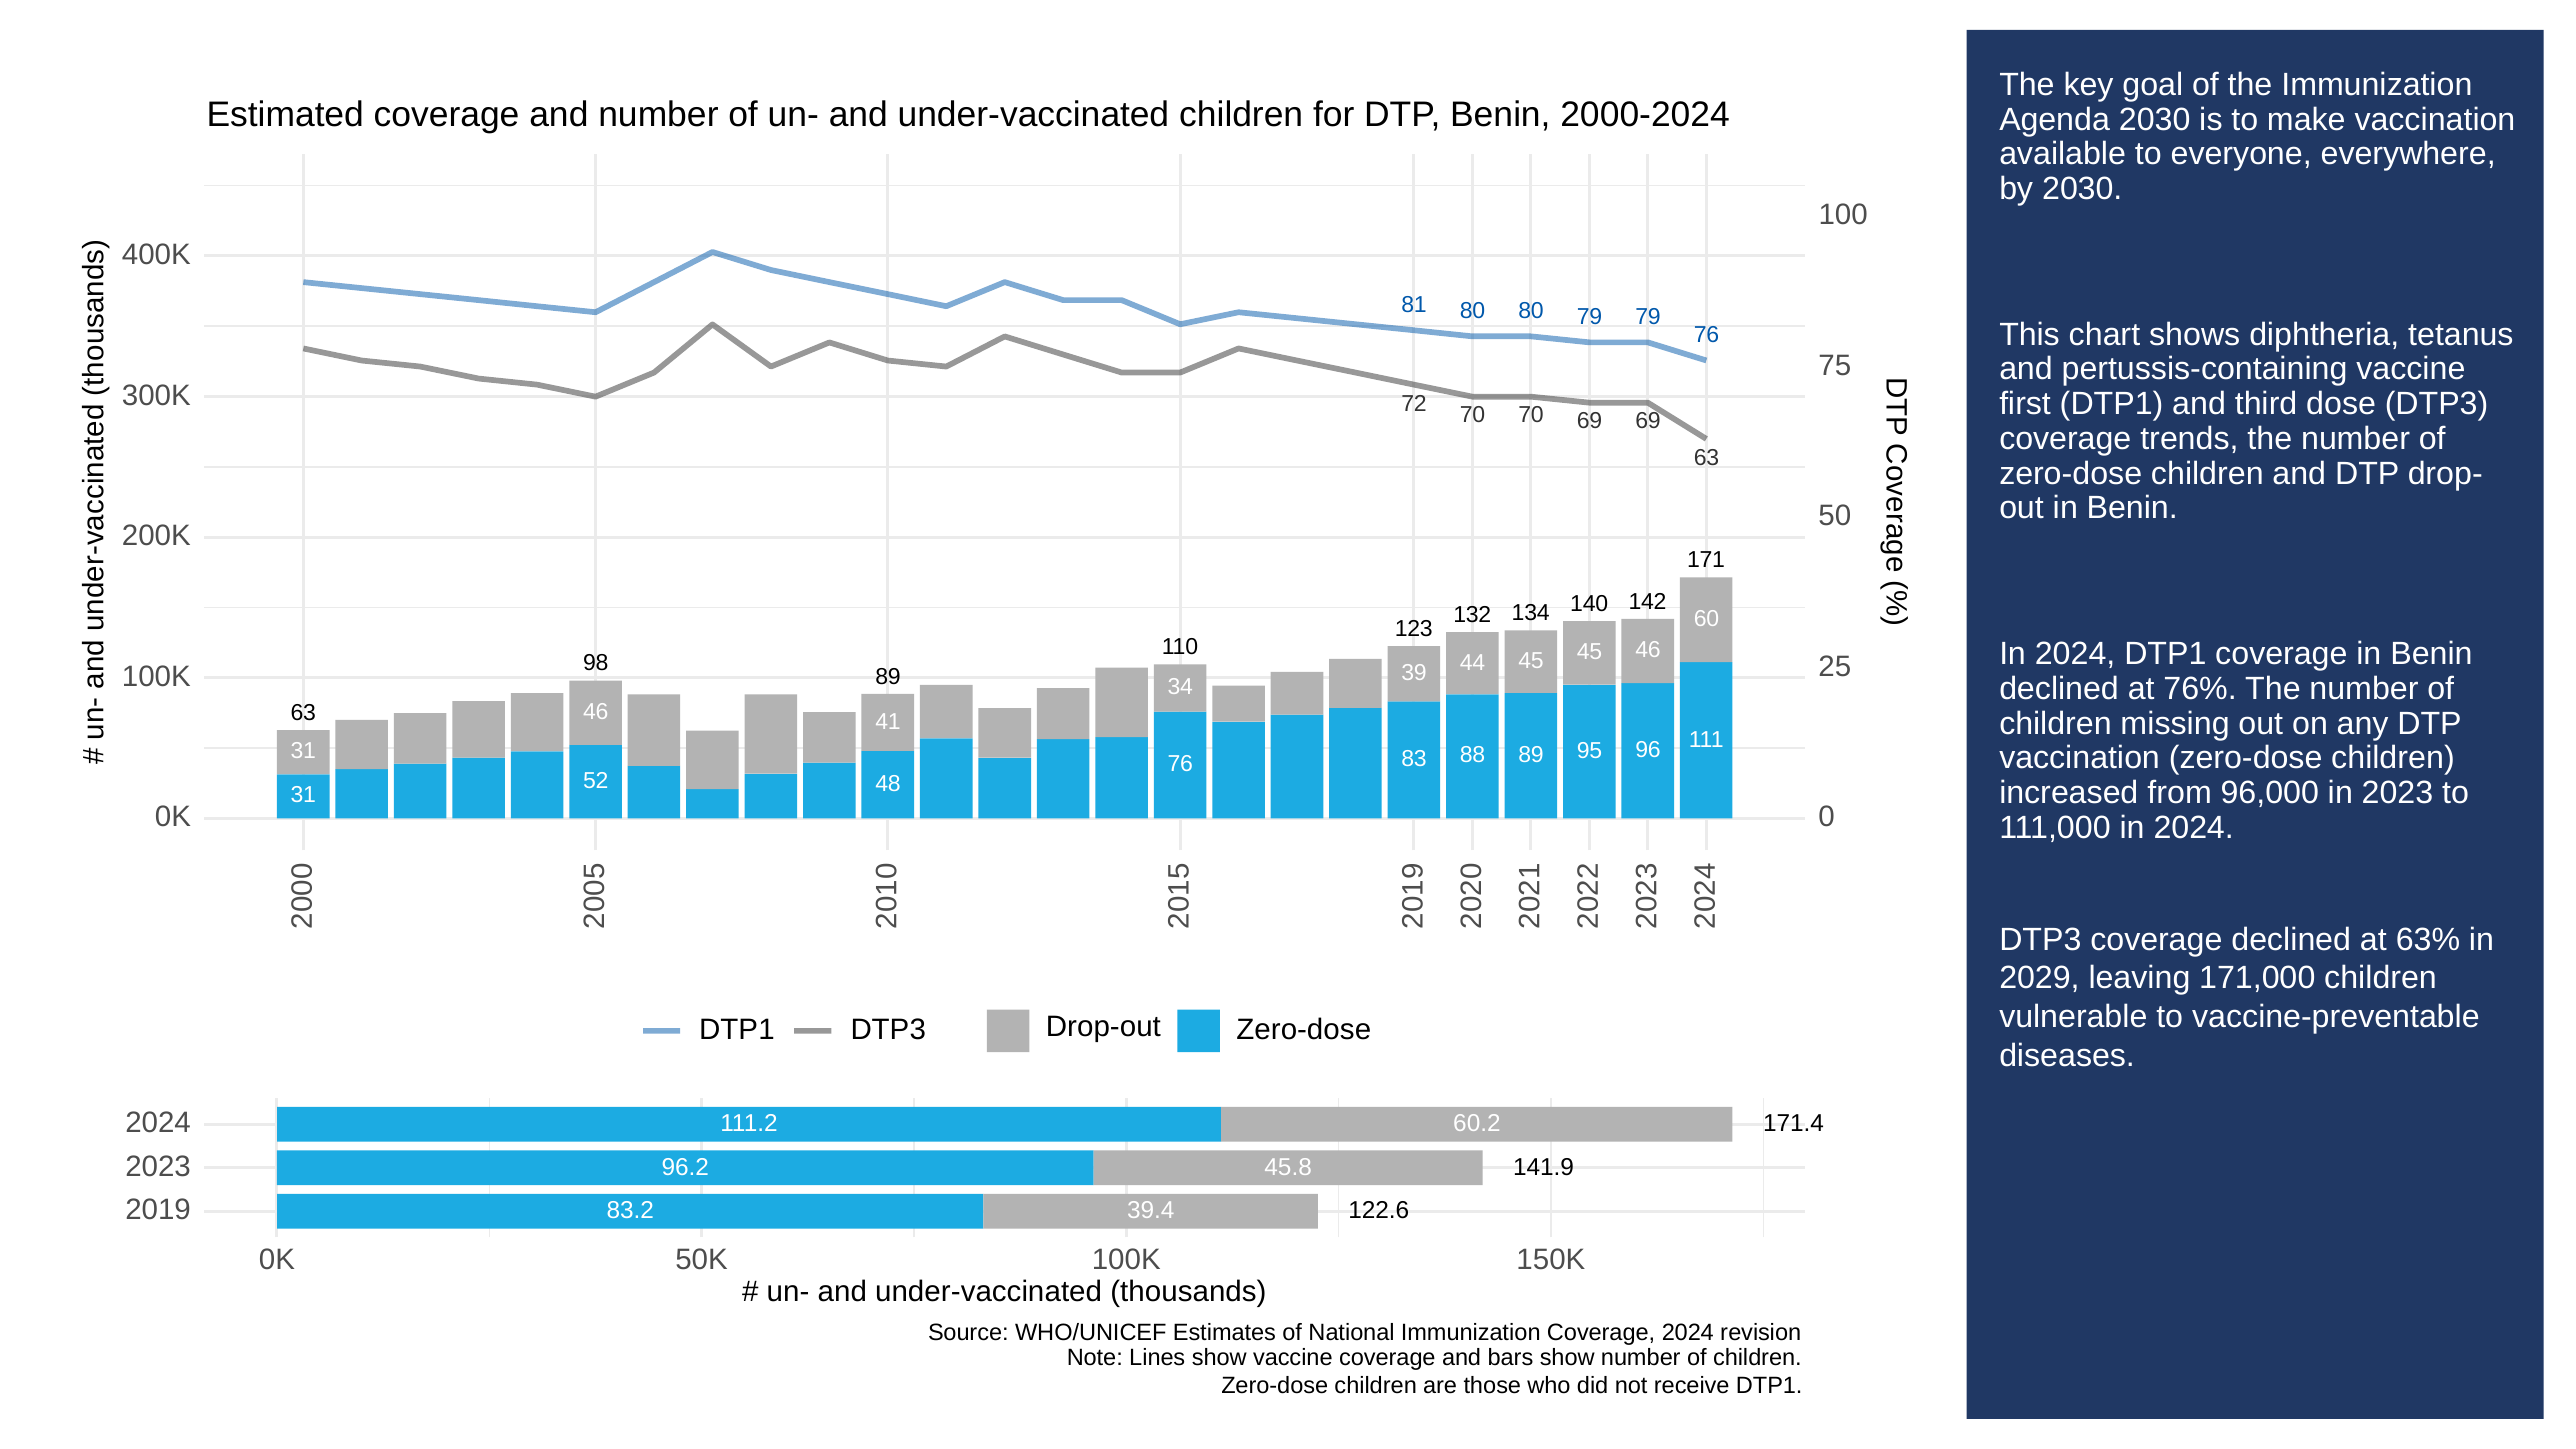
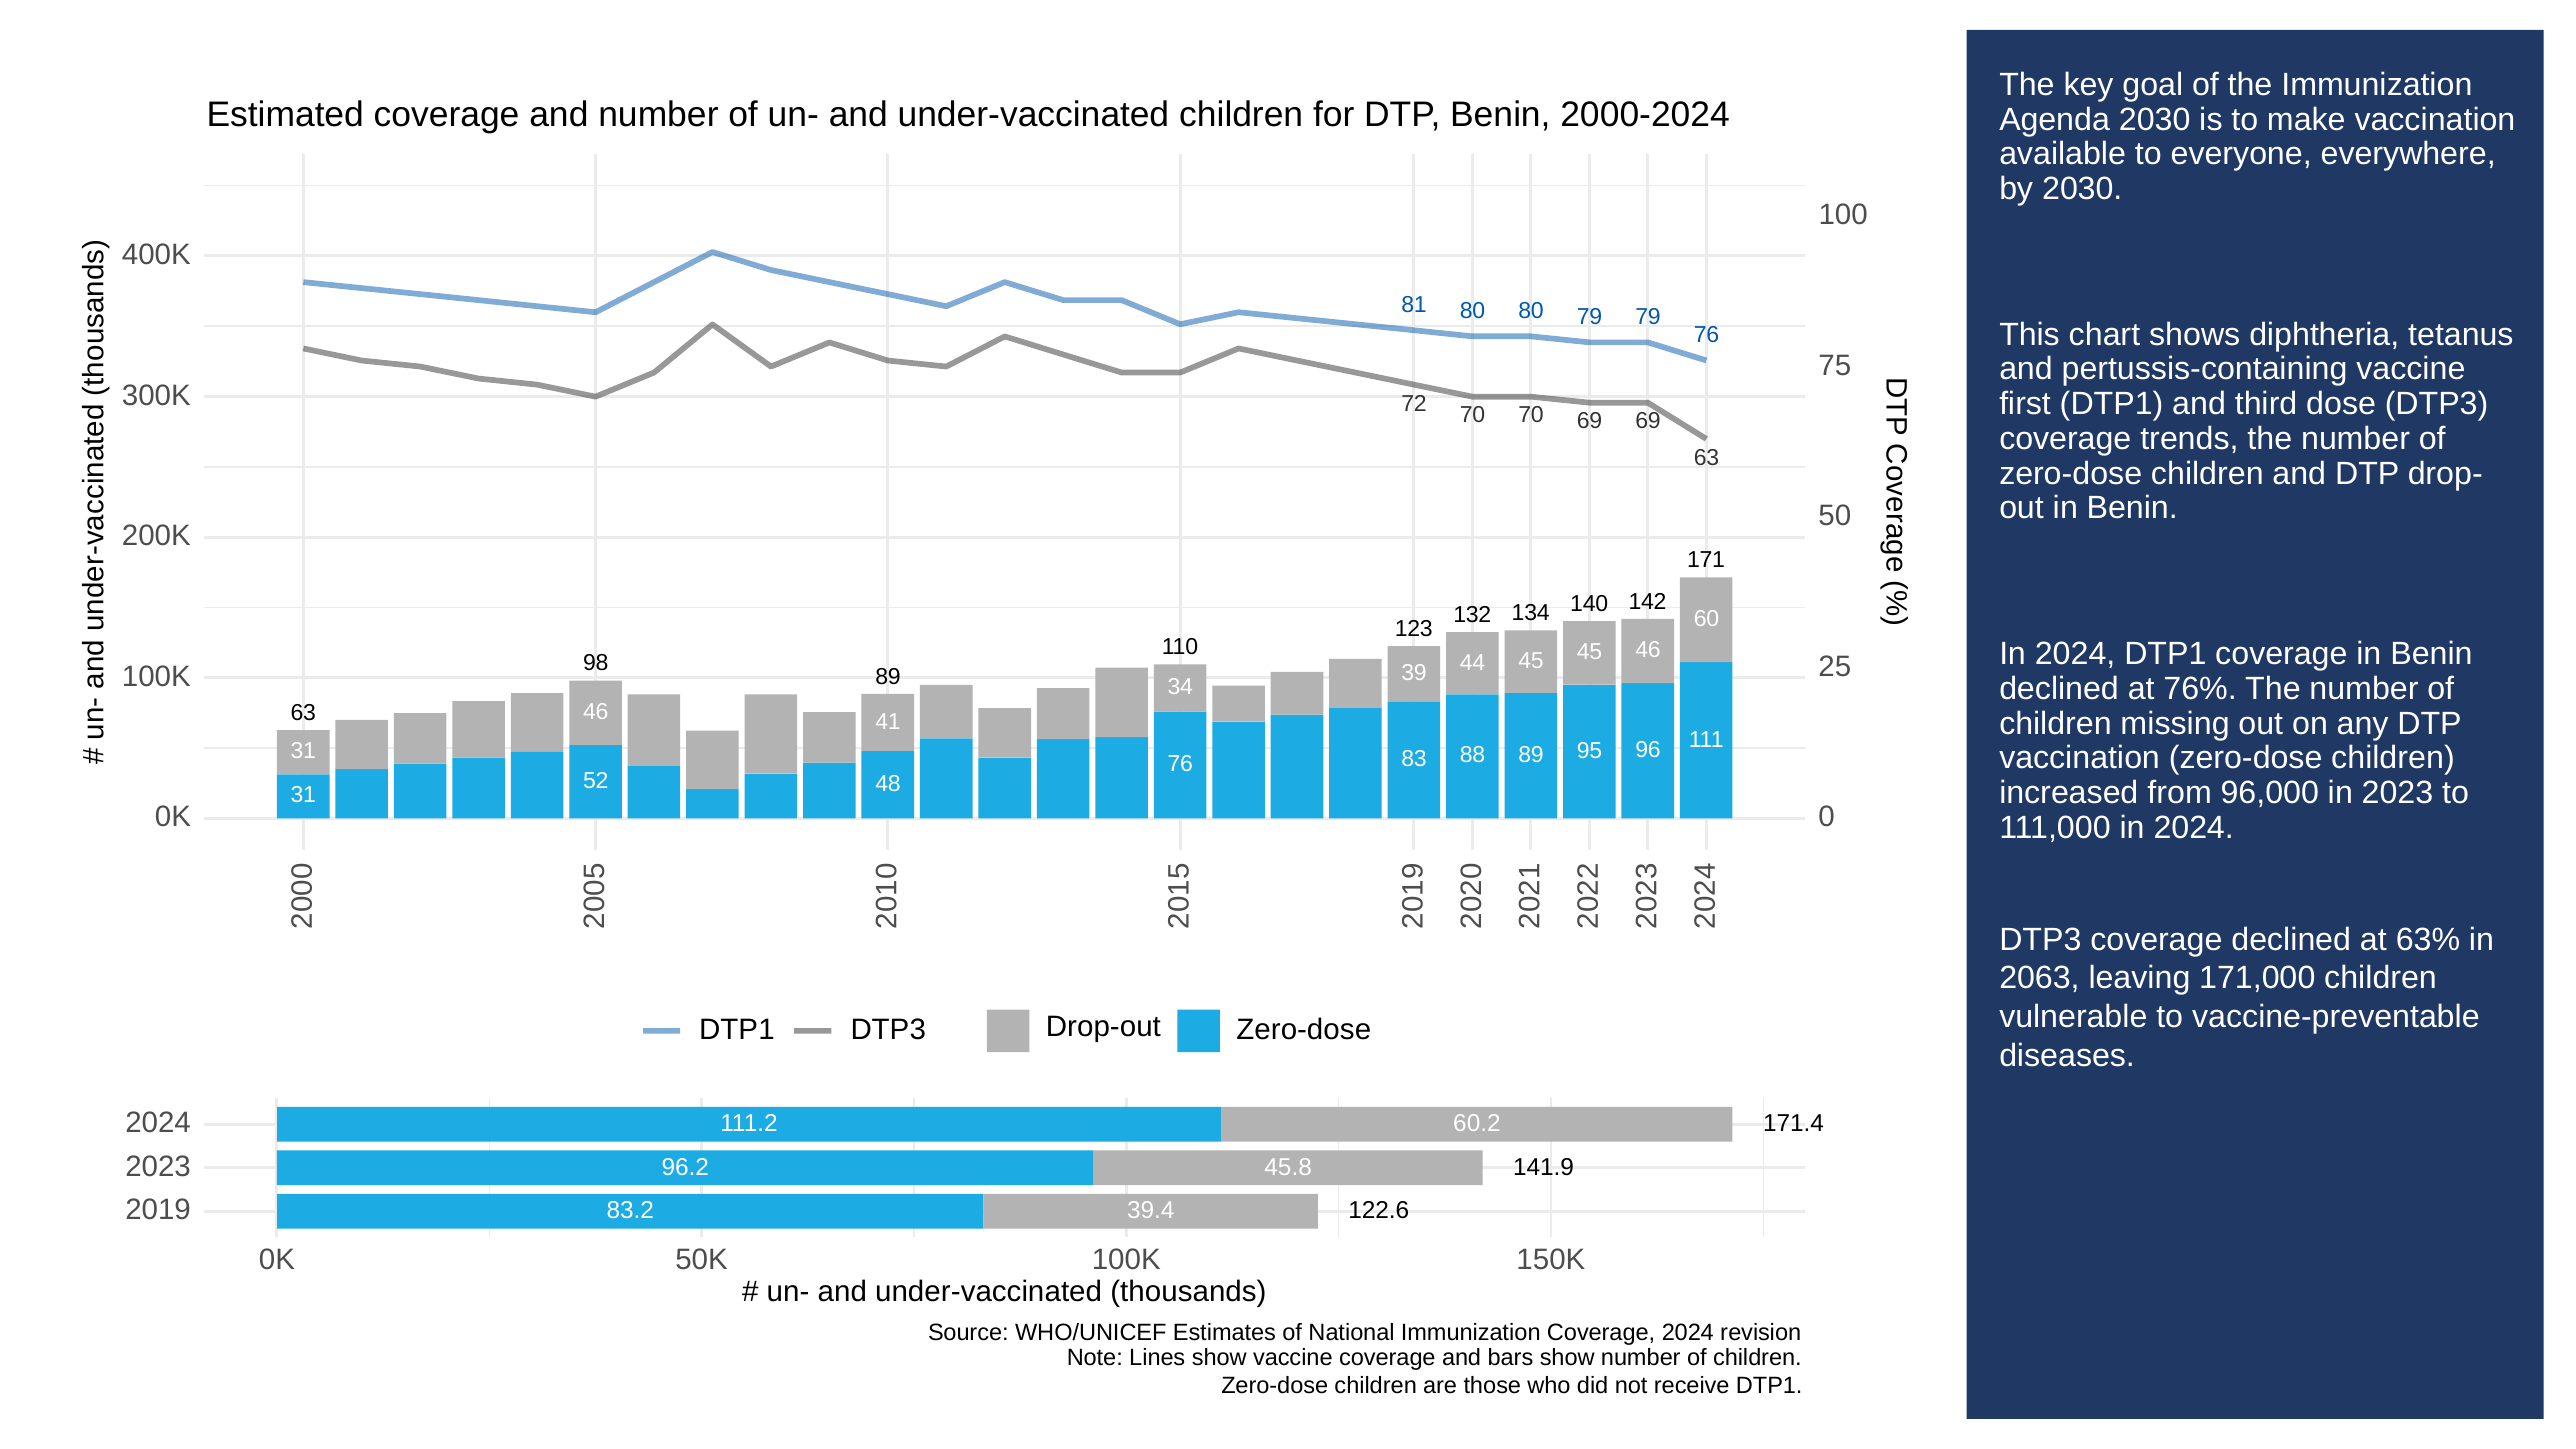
2029: 2029 -> 2063 (2039, 978)
